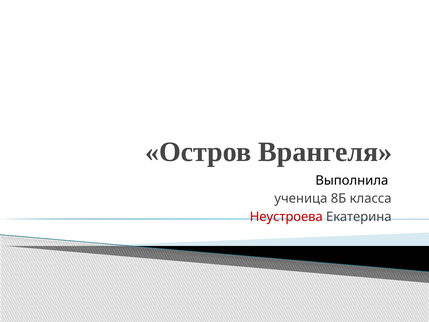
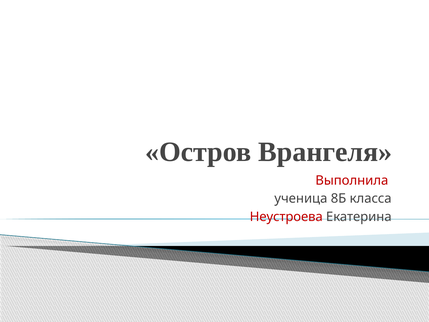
Выполнила colour: black -> red (352, 180)
